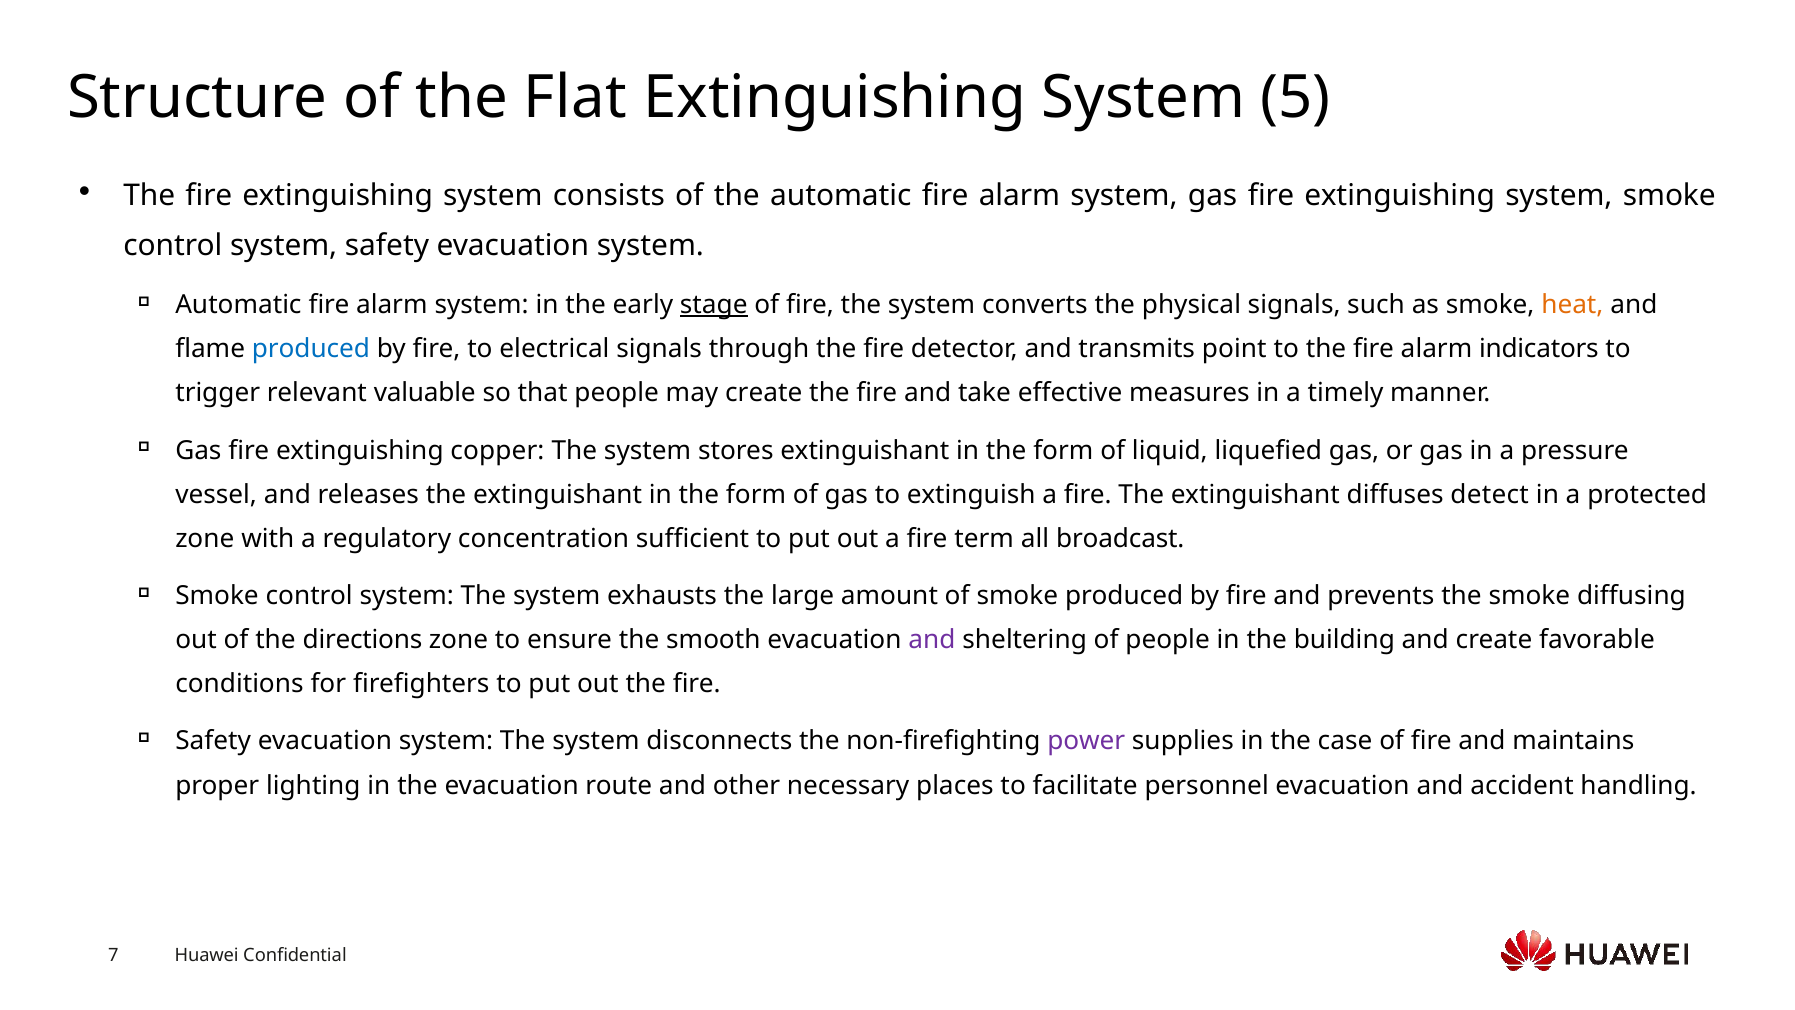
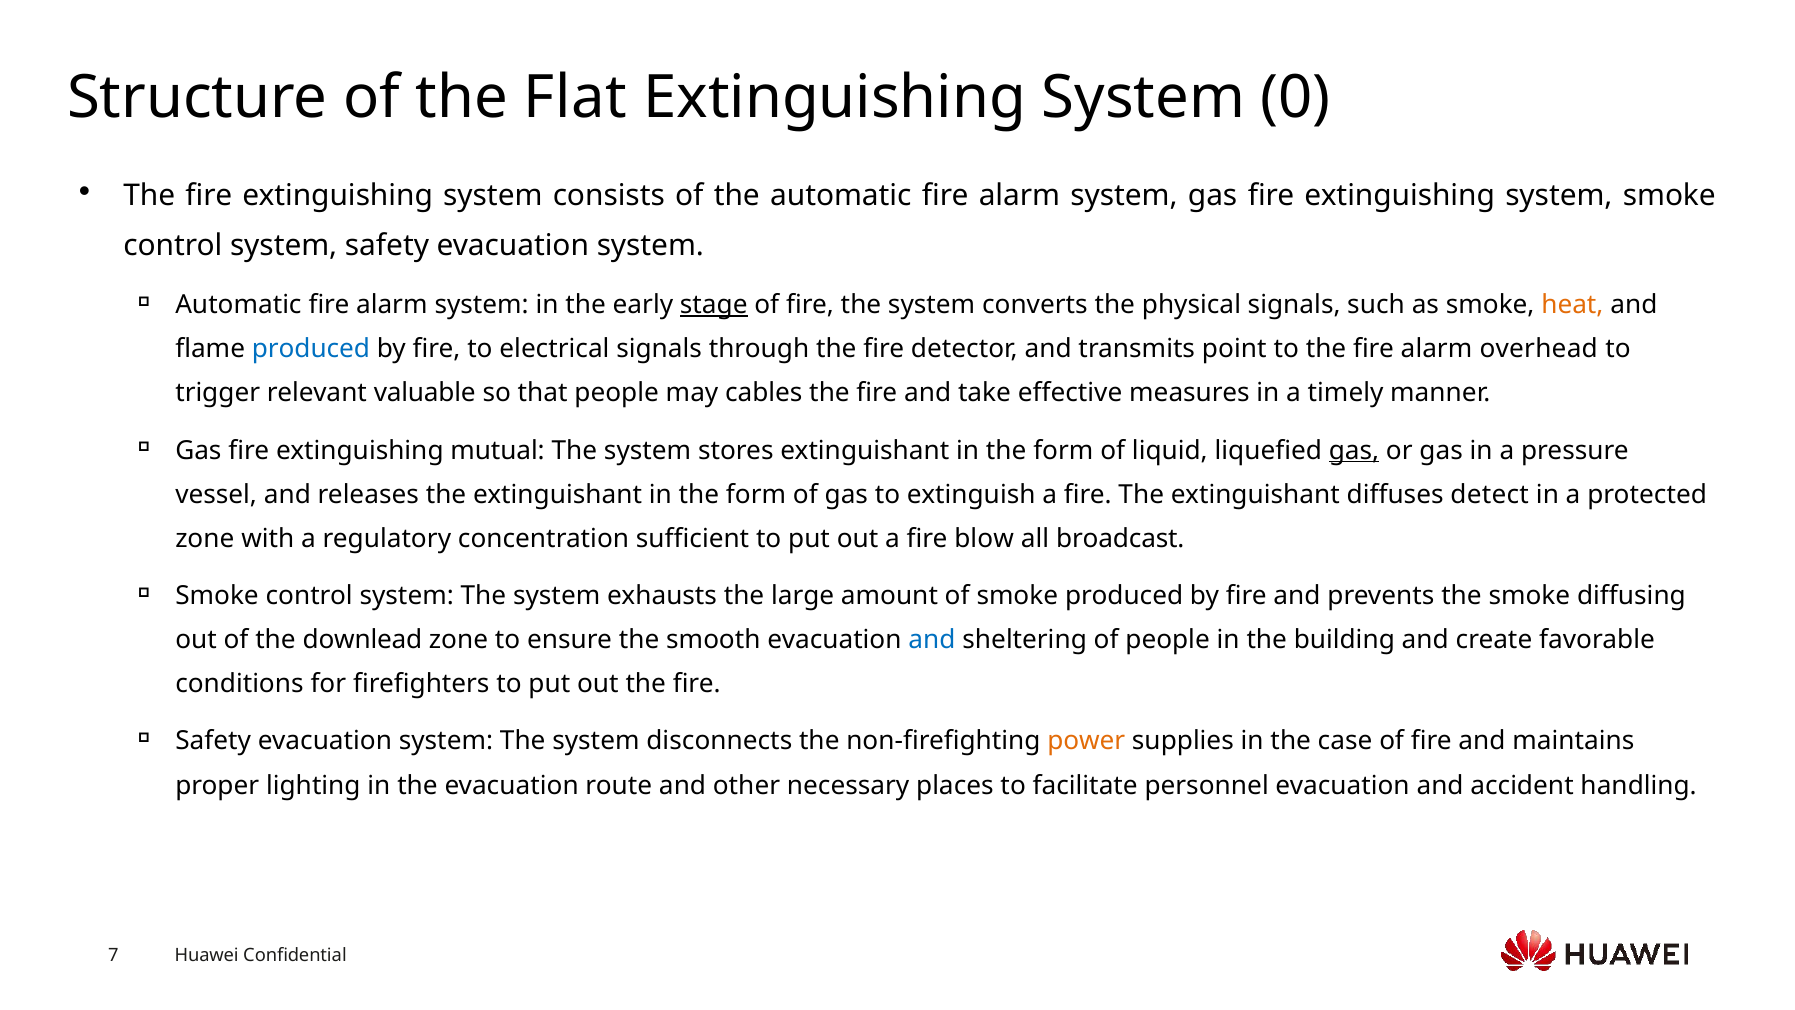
5: 5 -> 0 (1296, 98)
indicators: indicators -> overhead (1539, 349)
may create: create -> cables (764, 393)
copper: copper -> mutual (498, 450)
gas underline: none -> present (1354, 450)
term: term -> blow (984, 538)
directions: directions -> downlead (362, 640)
and colour: purple -> blue (932, 640)
power colour: purple -> orange (1086, 741)
